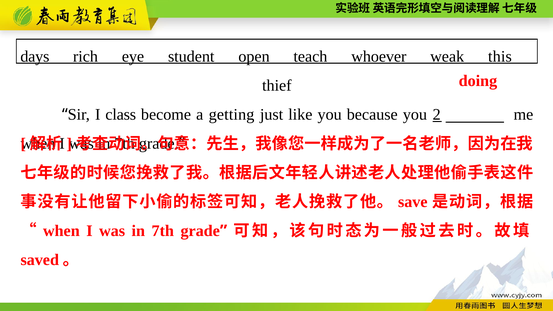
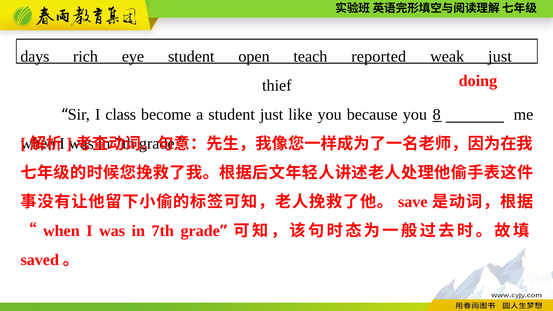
whoever: whoever -> reported (379, 56)
weak this: this -> just (500, 56)
a getting: getting -> student (232, 115)
2: 2 -> 8 (437, 115)
